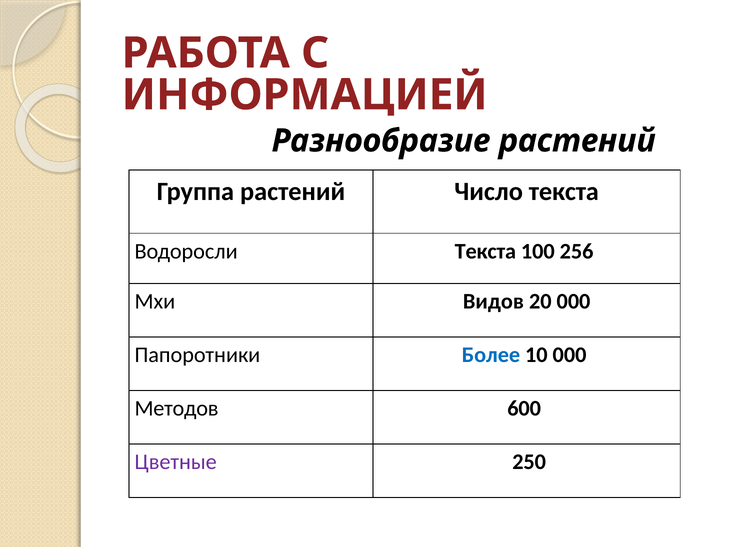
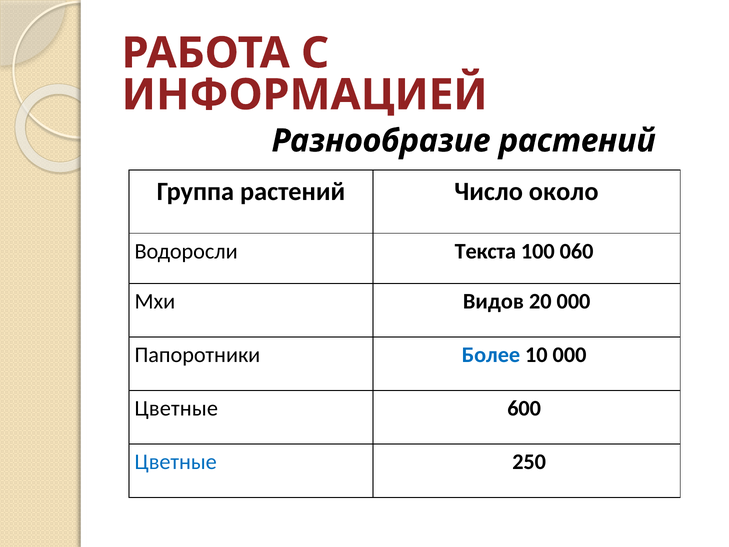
Число текста: текста -> около (564, 191)
256: 256 -> 060 (577, 251)
Методов: Методов -> Цветные (176, 408)
Цветные colour: purple -> blue (176, 462)
